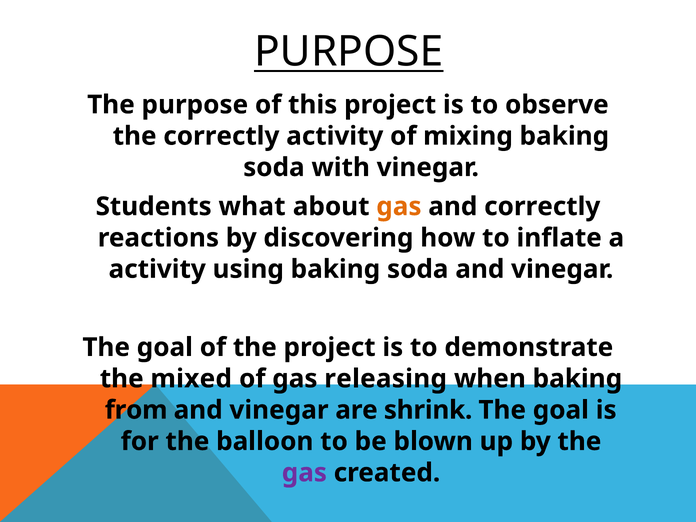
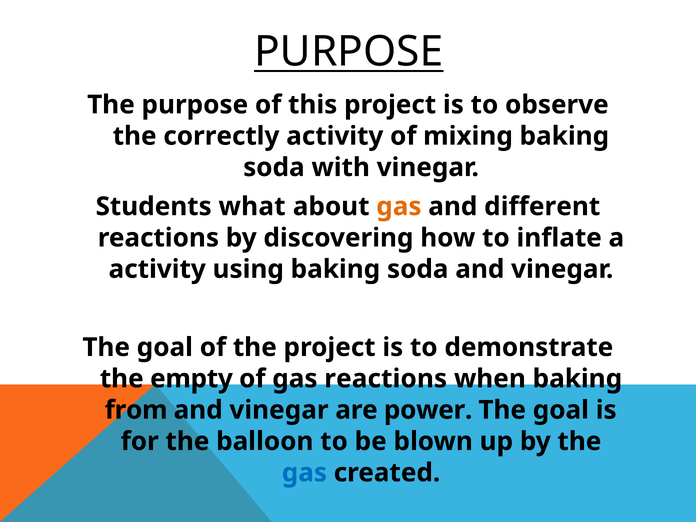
and correctly: correctly -> different (542, 207)
mixed: mixed -> empty (191, 379)
gas releasing: releasing -> reactions (386, 379)
shrink: shrink -> power (428, 410)
gas colour: purple -> blue (304, 473)
